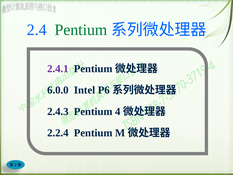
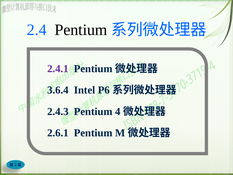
Pentium colour: green -> black (81, 30)
6.0.0: 6.0.0 -> 3.6.4 (58, 90)
2.2.4: 2.2.4 -> 2.6.1 (58, 133)
